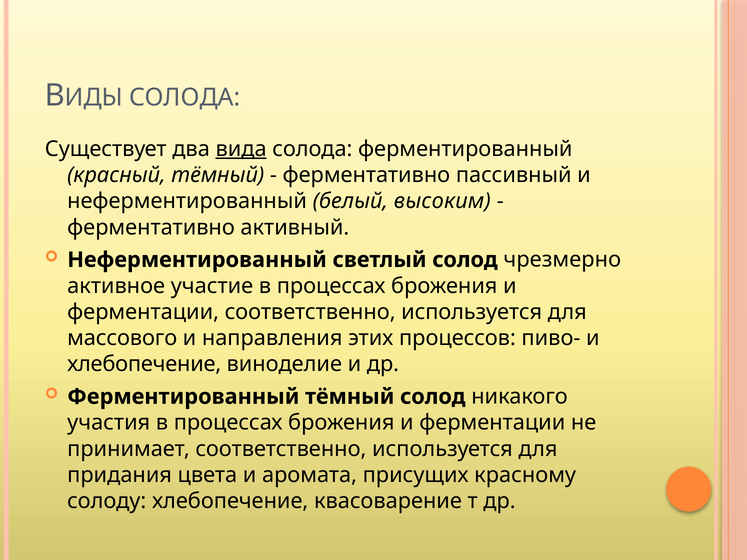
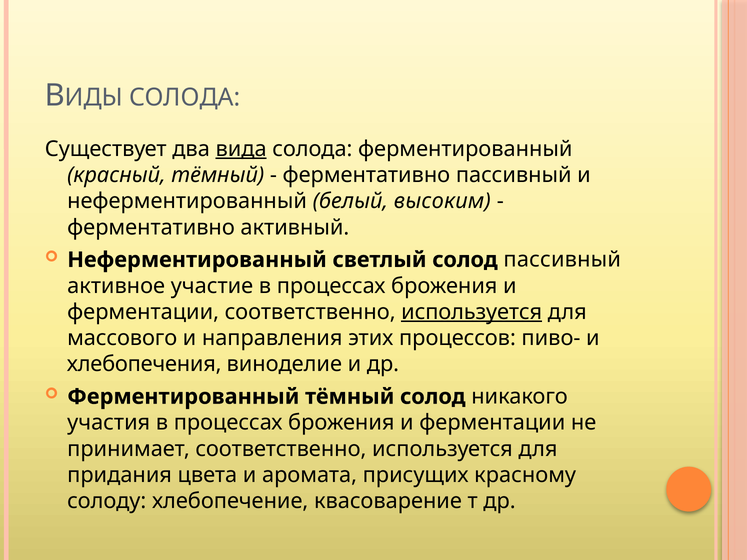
солод чрезмерно: чрезмерно -> пассивный (562, 260)
используется underline: none -> present (472, 312)
хлебопечение: хлебопечение -> хлебопечения (144, 364)
